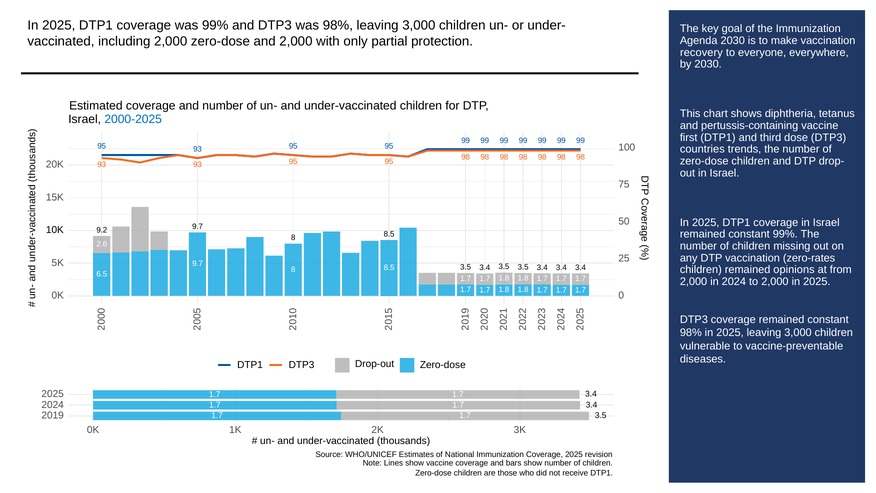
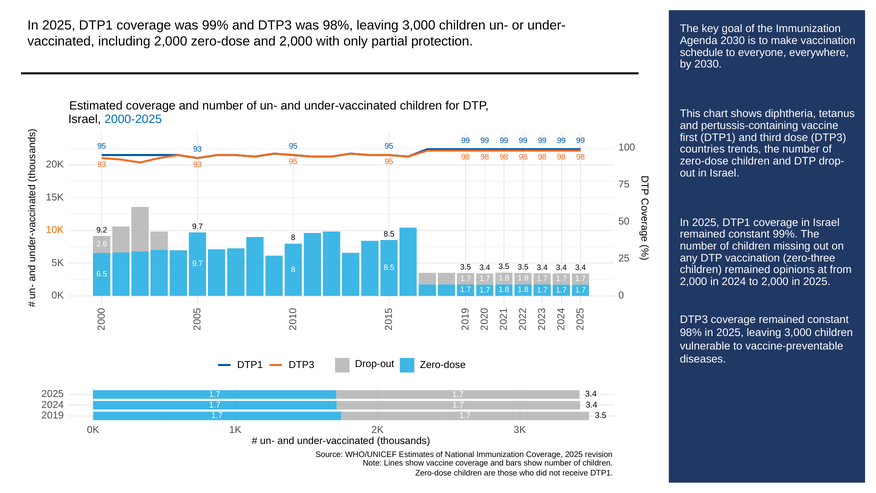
recovery: recovery -> schedule (701, 52)
10K colour: black -> orange (55, 230)
zero-rates: zero-rates -> zero-three (809, 258)
